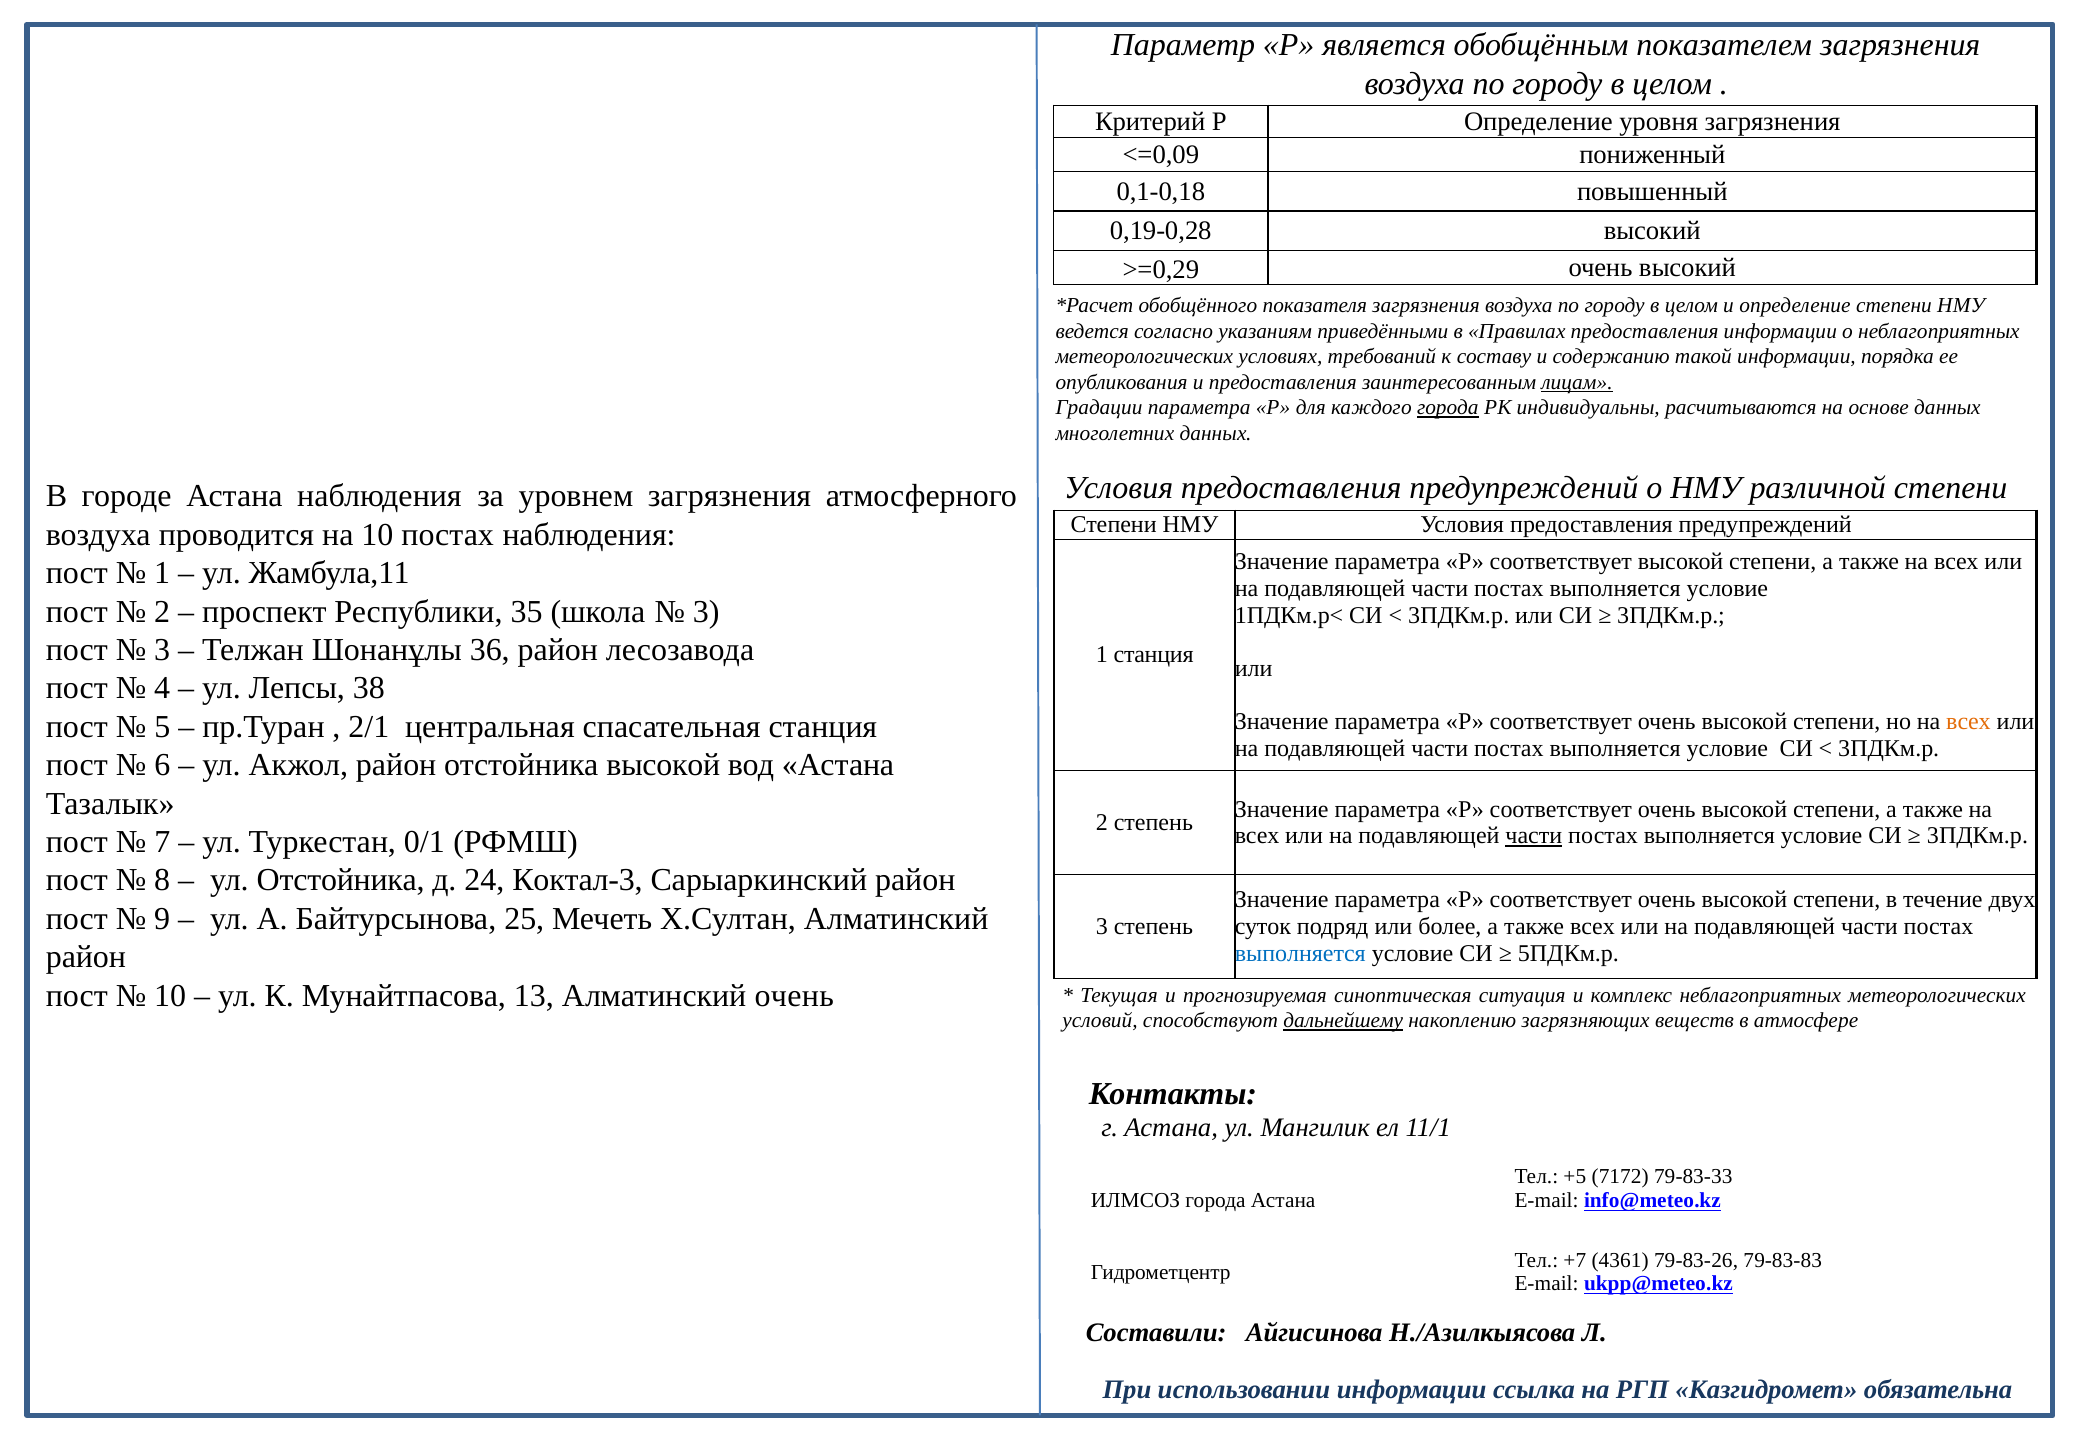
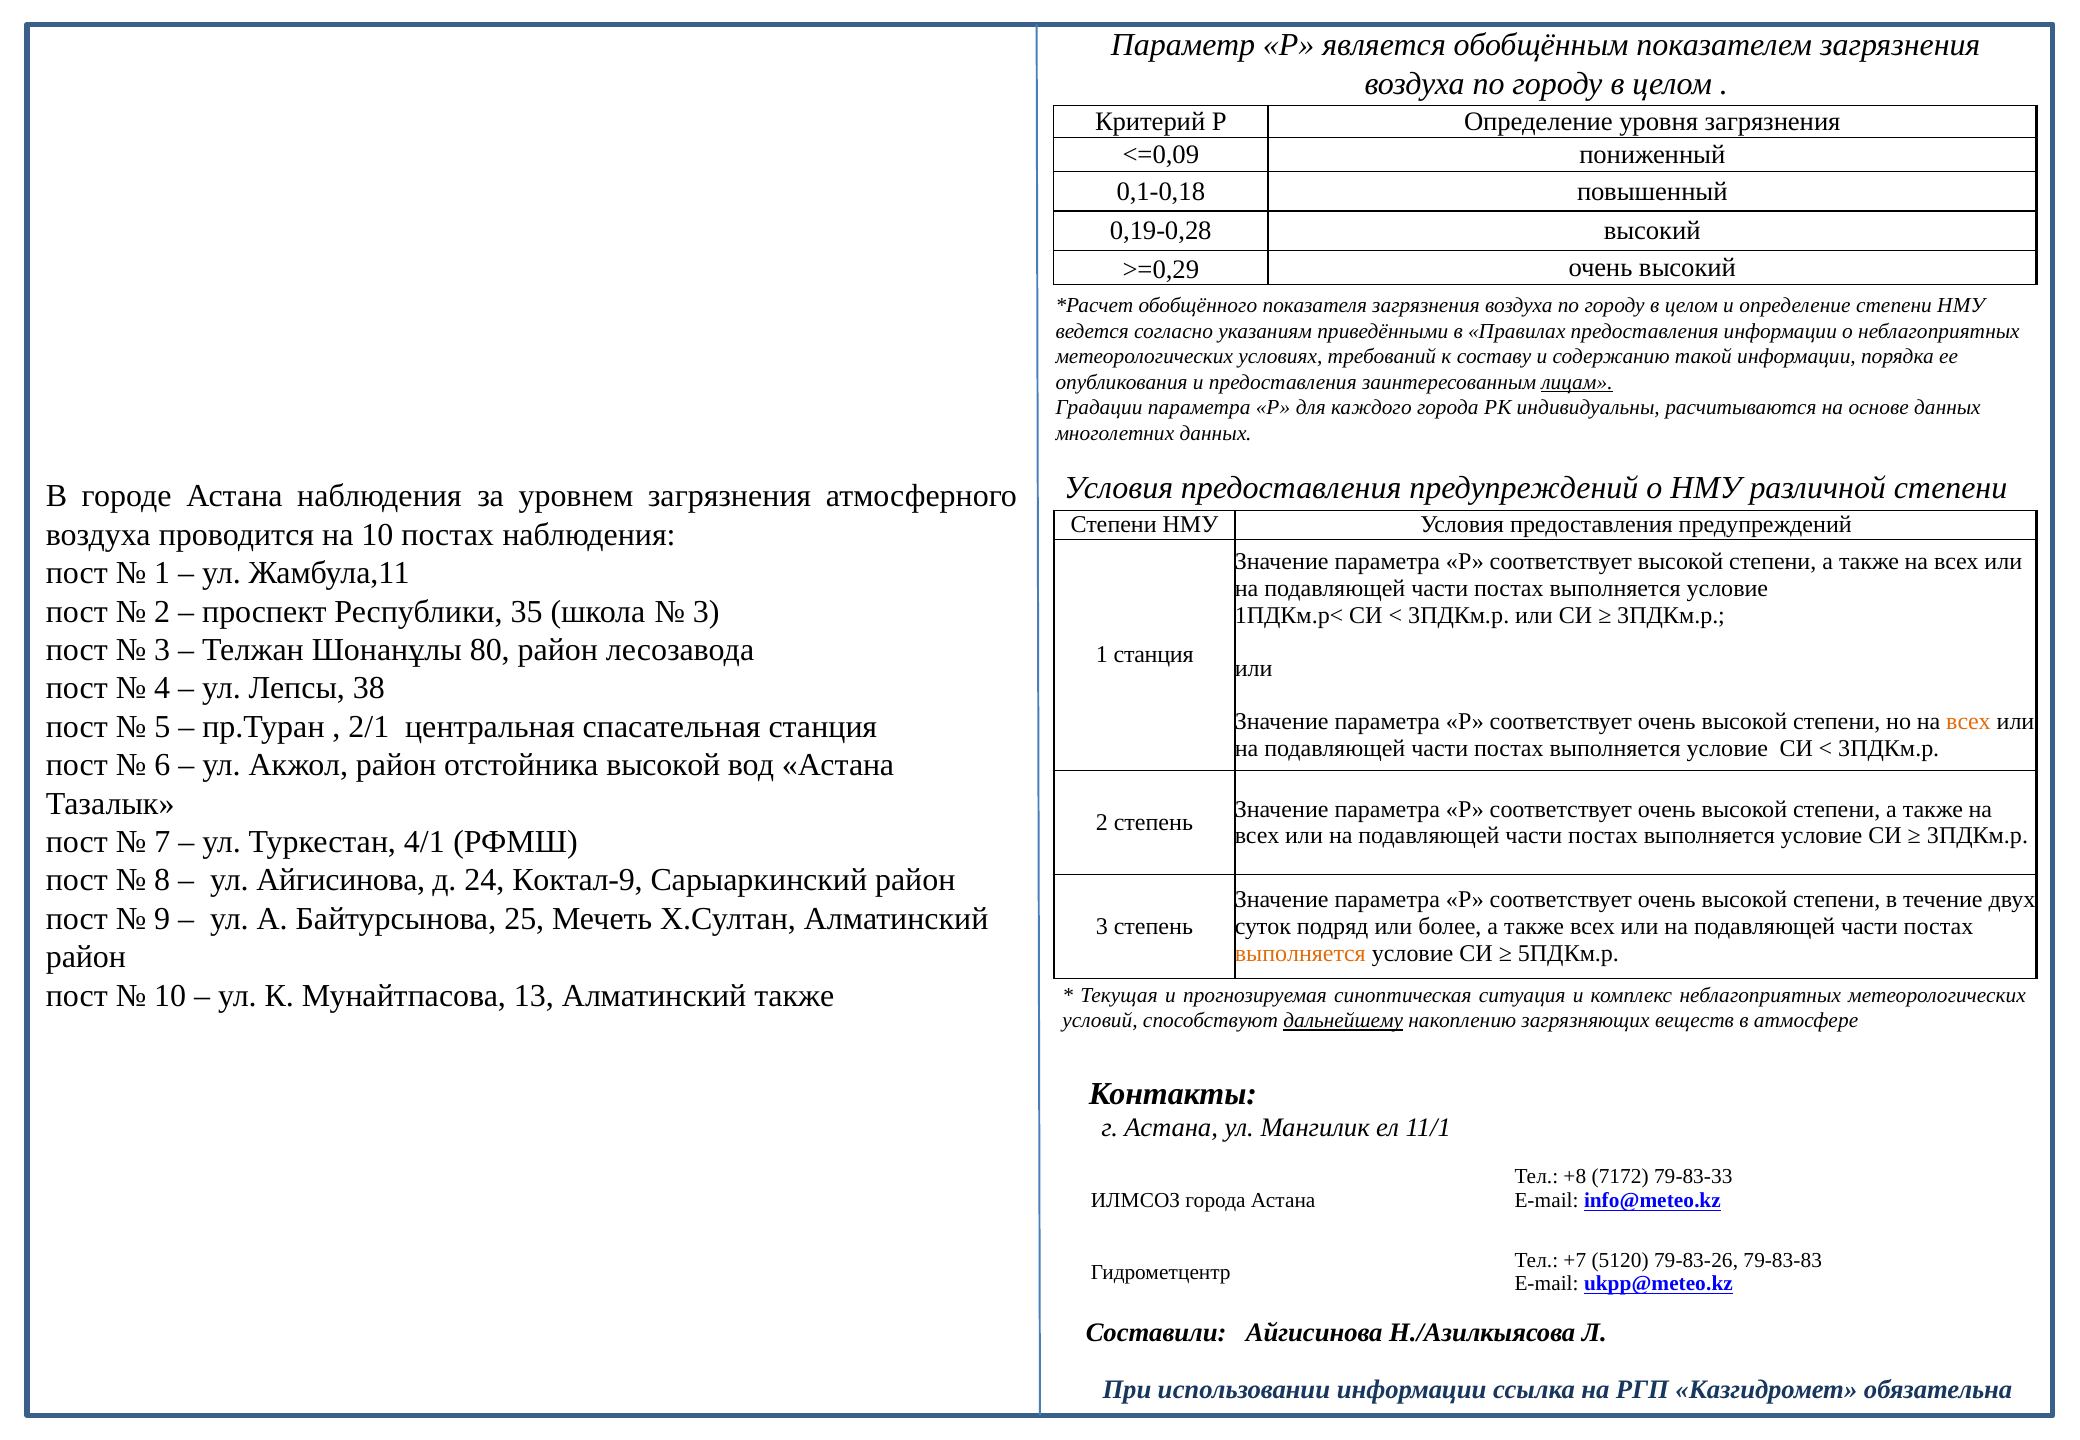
города underline: present -> none (1448, 408)
36: 36 -> 80 (490, 650)
части underline: present -> none (1534, 836)
0/1: 0/1 -> 4/1 (424, 842)
ул Отстойника: Отстойника -> Айгисинова (341, 880)
Коктал-3: Коктал-3 -> Коктал-9 (577, 880)
выполняется colour: blue -> orange (1300, 953)
Алматинский очень: очень -> также (794, 996)
+5: +5 -> +8 (1575, 1177)
4361: 4361 -> 5120 (1620, 1260)
